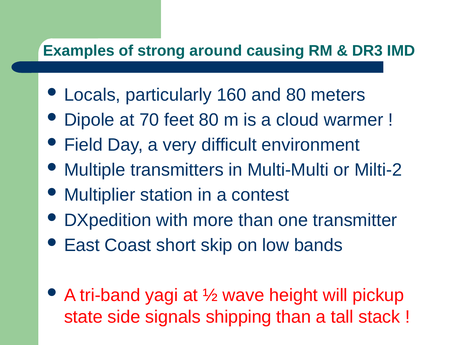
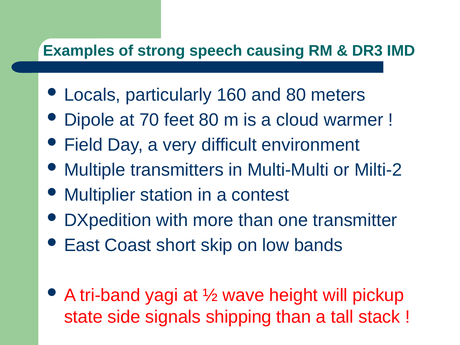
around: around -> speech (216, 51)
